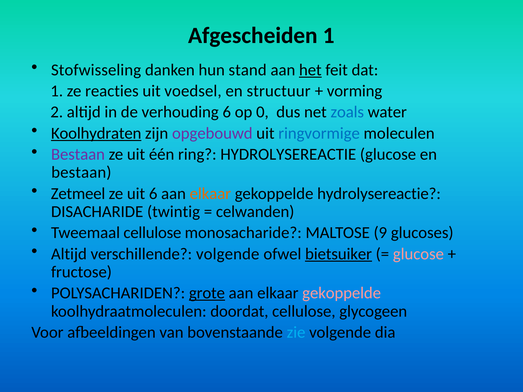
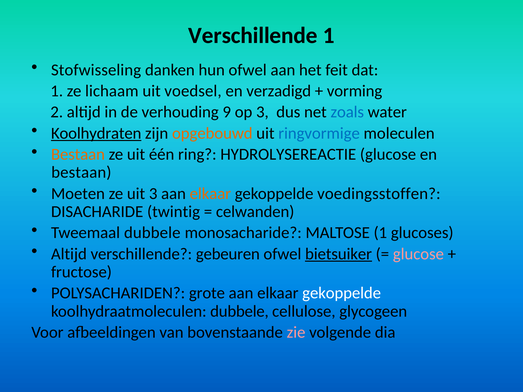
Afgescheiden: Afgescheiden -> Verschillende (253, 35)
hun stand: stand -> ofwel (248, 70)
het underline: present -> none (310, 70)
reacties: reacties -> lichaam (112, 91)
structuur: structuur -> verzadigd (279, 91)
verhouding 6: 6 -> 9 (227, 112)
op 0: 0 -> 3 (262, 112)
opgebouwd colour: purple -> orange (212, 133)
Bestaan colour: purple -> orange (78, 155)
Zetmeel: Zetmeel -> Moeten (78, 194)
uit 6: 6 -> 3 (153, 194)
gekoppelde hydrolysereactie: hydrolysereactie -> voedingsstoffen (379, 194)
Tweemaal cellulose: cellulose -> dubbele (152, 233)
MALTOSE 9: 9 -> 1 (380, 233)
verschillende volgende: volgende -> gebeuren (228, 254)
grote underline: present -> none (207, 293)
gekoppelde colour: pink -> white (342, 293)
koolhydraatmoleculen doordat: doordat -> dubbele (239, 311)
zie colour: light blue -> pink (296, 333)
